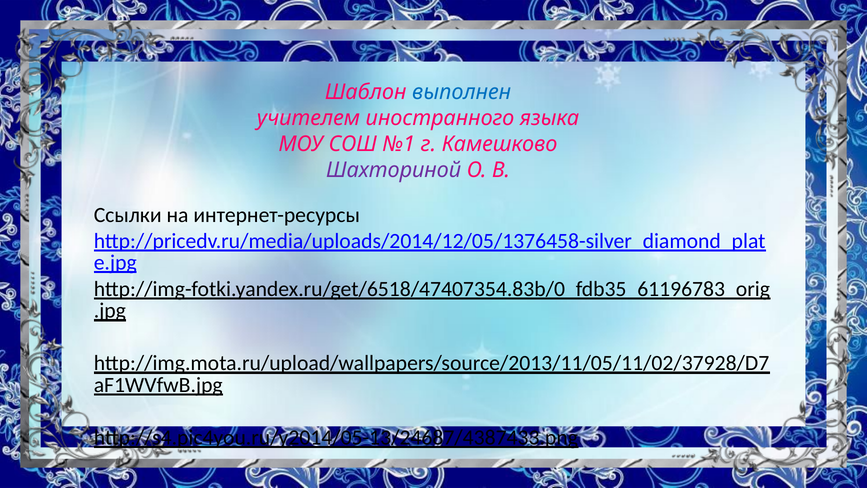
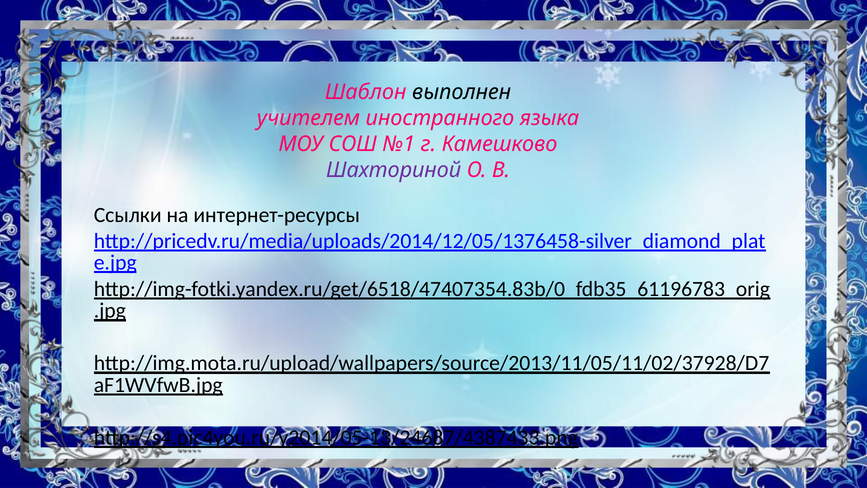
выполнен colour: blue -> black (462, 92)
